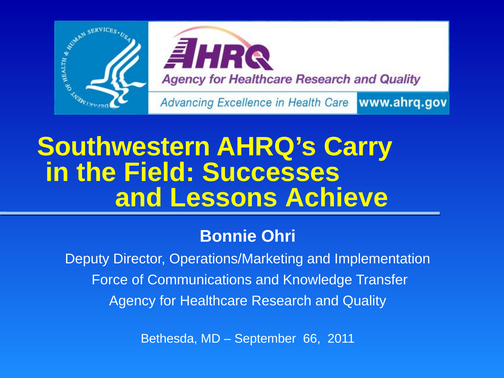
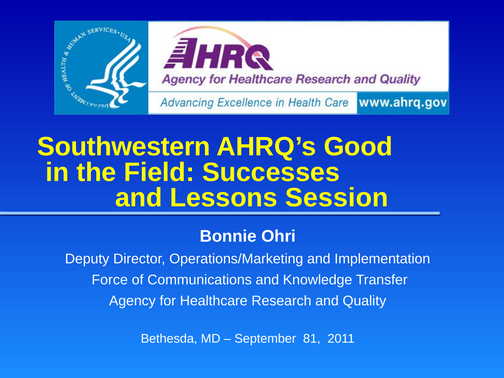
Carry: Carry -> Good (358, 147)
Achieve: Achieve -> Session (337, 198)
66: 66 -> 81 (312, 339)
